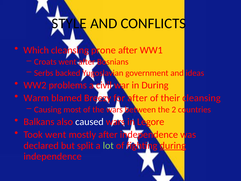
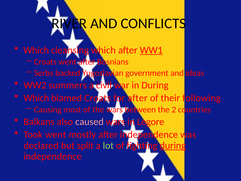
STYLE: STYLE -> RIVER (69, 23)
cleansing prone: prone -> which (103, 50)
WW1 underline: none -> present (151, 50)
problems: problems -> summers (68, 85)
Warm: Warm -> Which (36, 98)
blamed Breezy: Breezy -> Croats (98, 98)
their cleansing: cleansing -> following (201, 98)
caused colour: white -> pink (89, 122)
